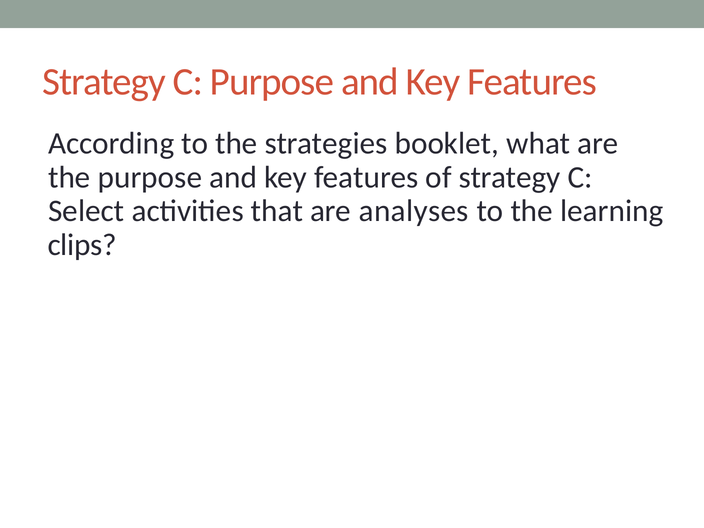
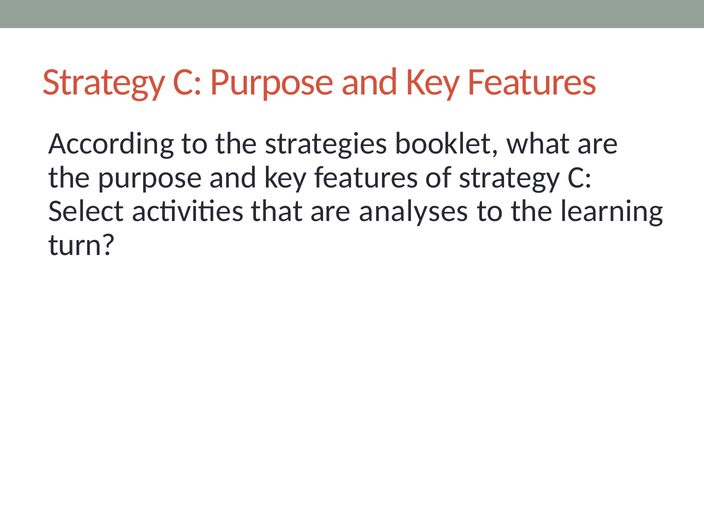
clips: clips -> turn (82, 245)
